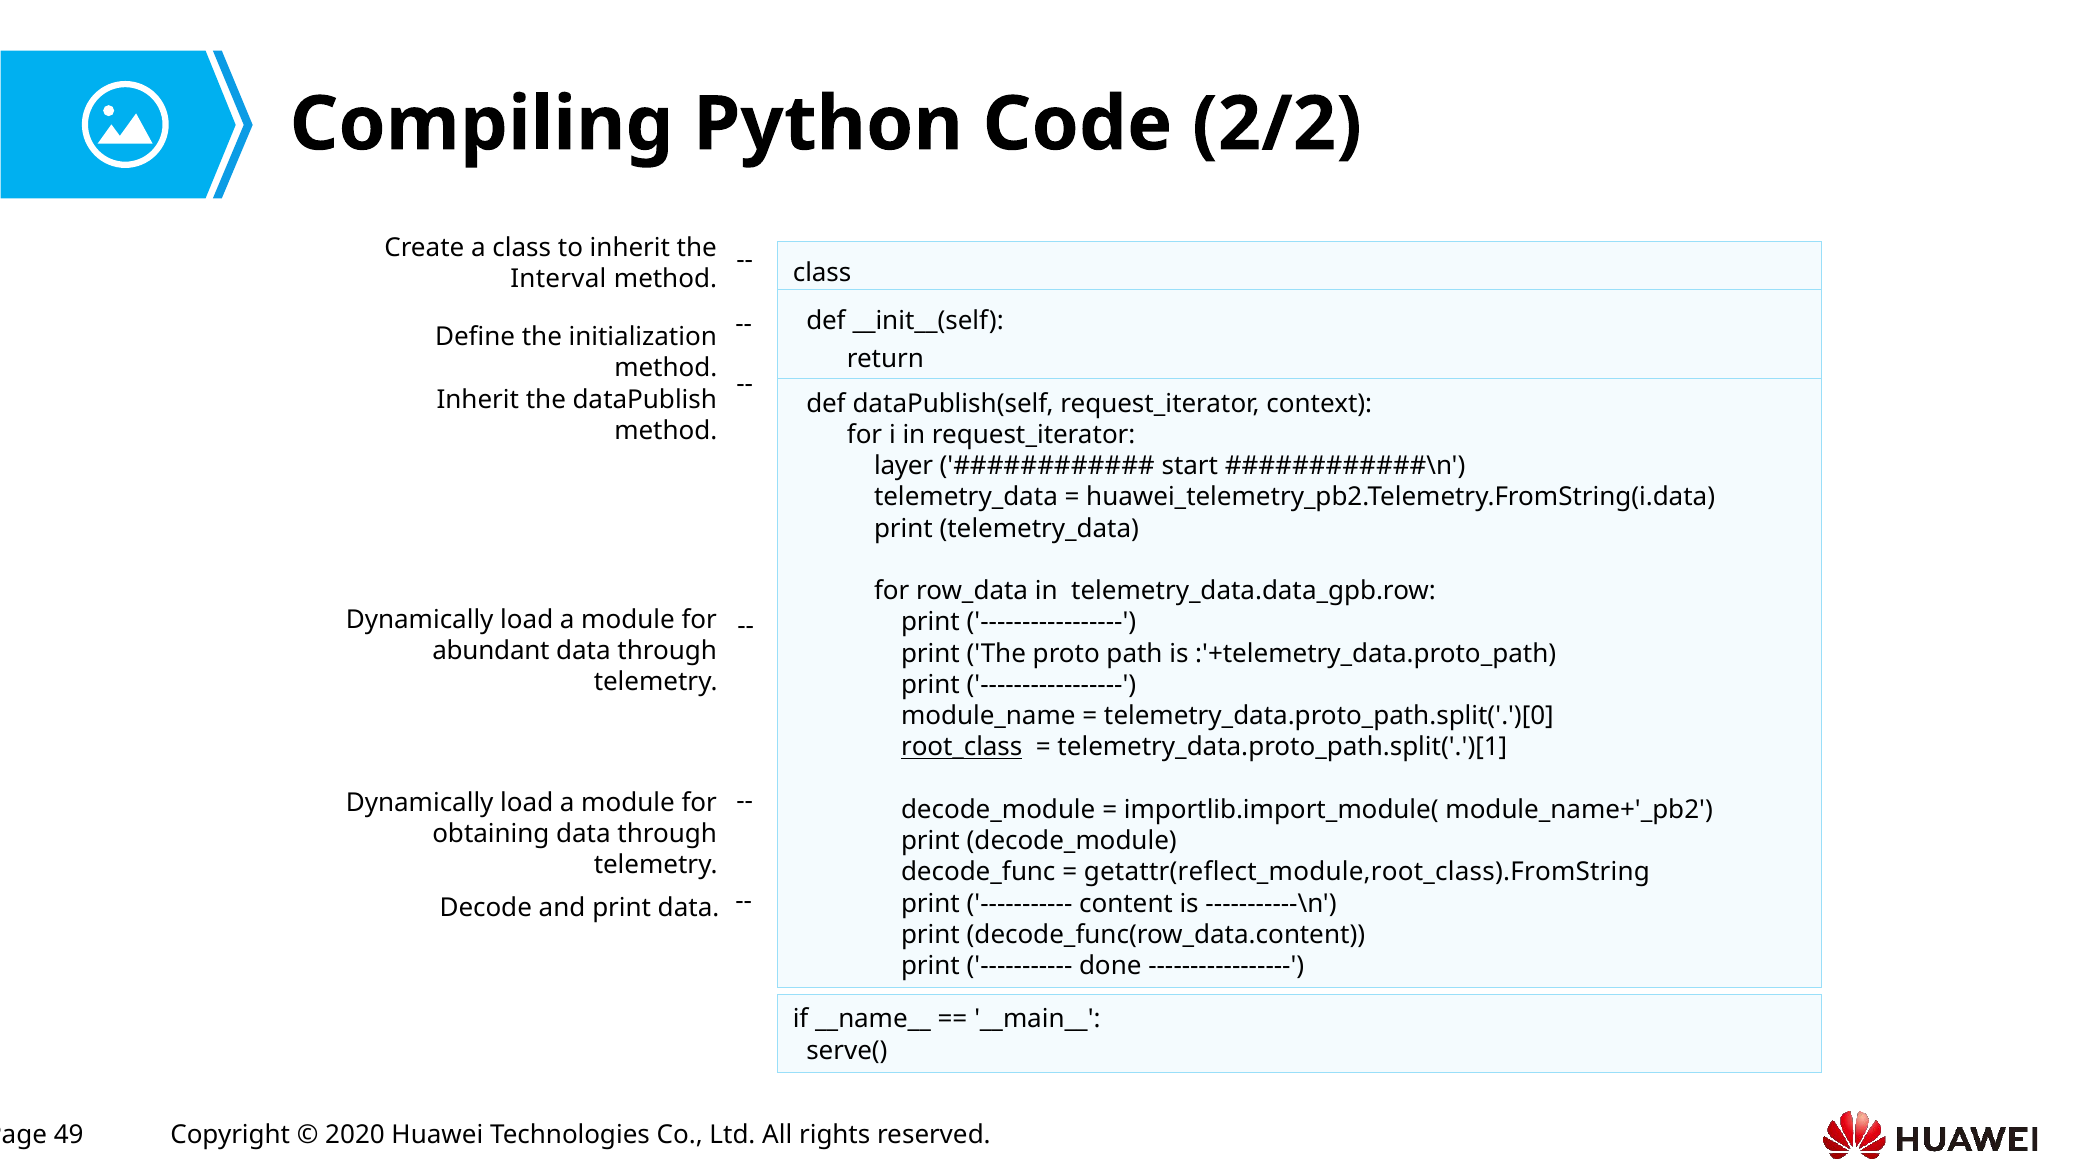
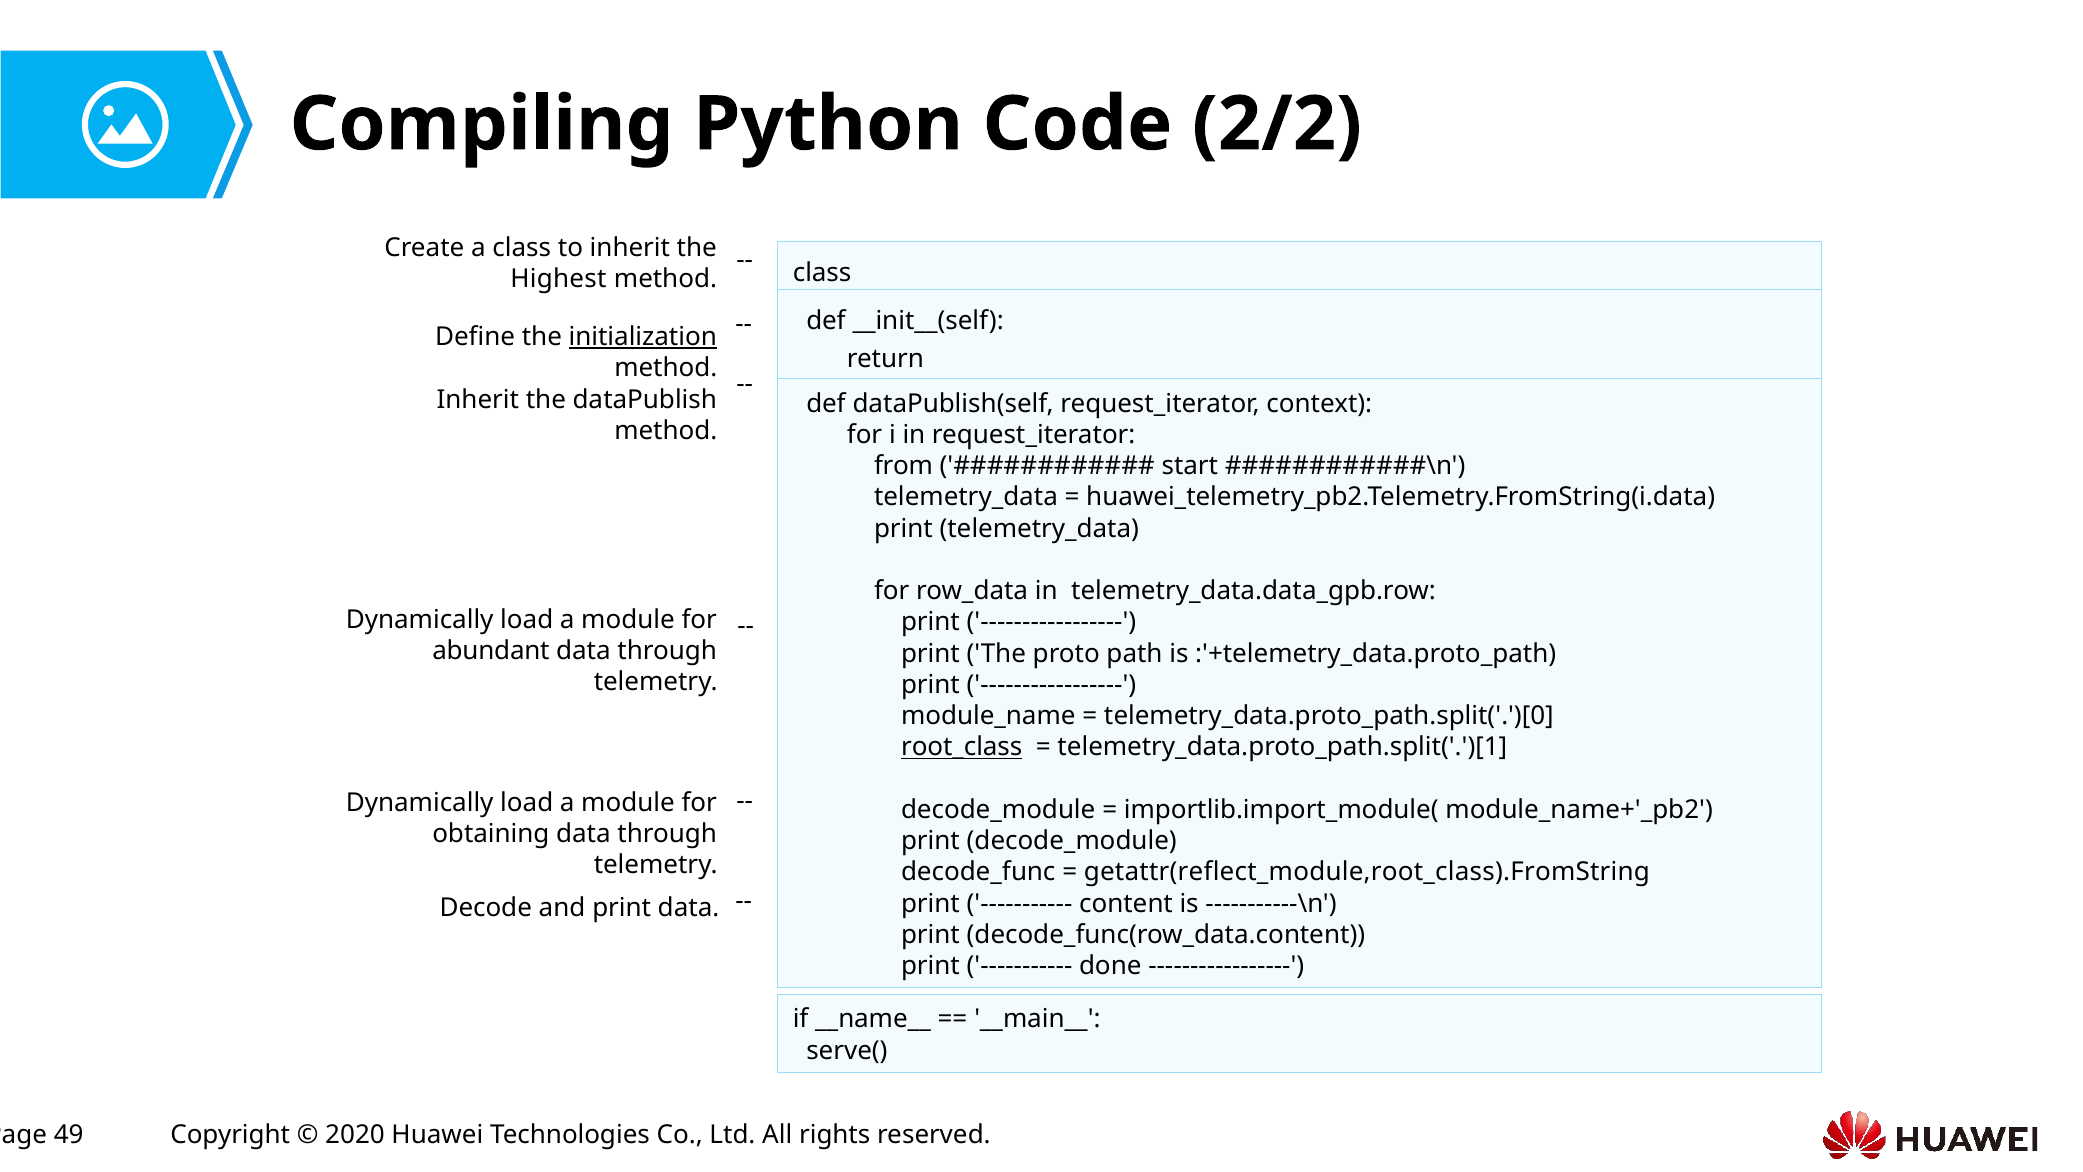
Interval: Interval -> Highest (558, 279)
initialization underline: none -> present (643, 336)
layer: layer -> from (904, 466)
